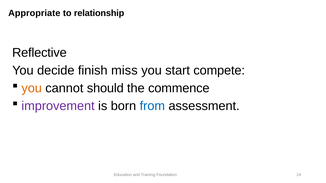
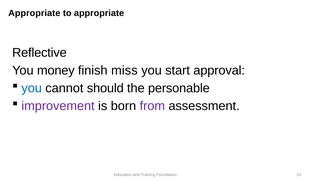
to relationship: relationship -> appropriate (99, 13)
decide: decide -> money (56, 71)
compete: compete -> approval (219, 71)
you colour: orange -> blue (32, 88)
commence: commence -> personable (179, 88)
from colour: blue -> purple (152, 106)
